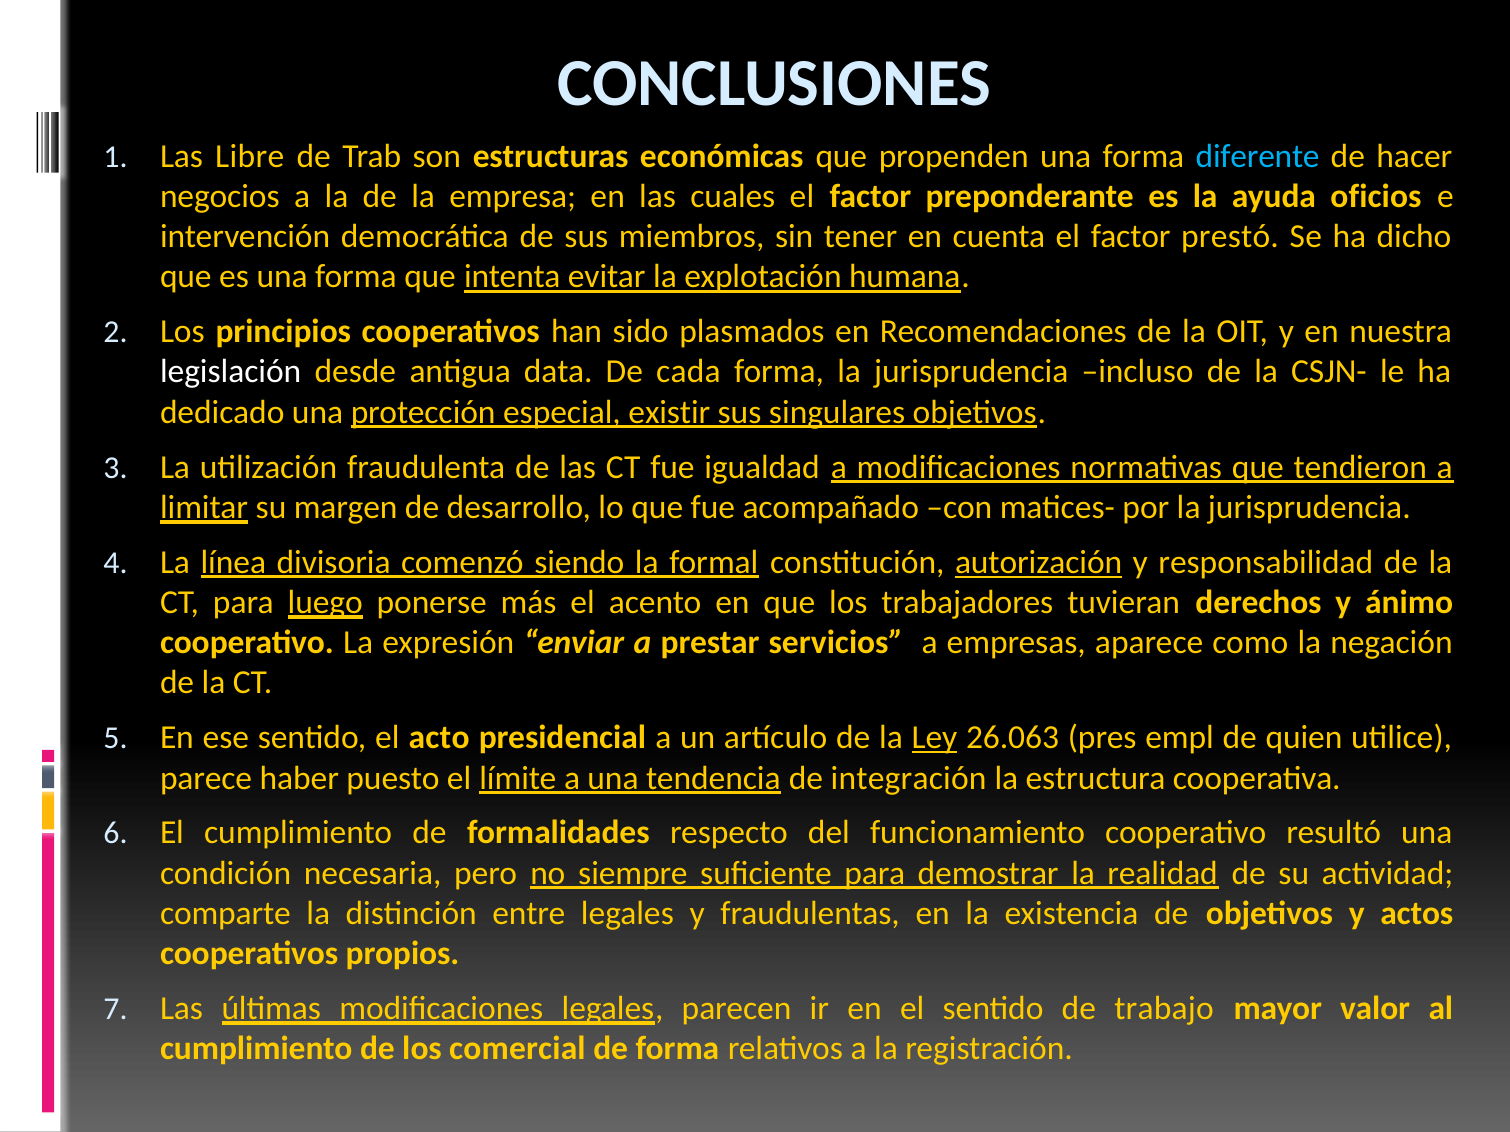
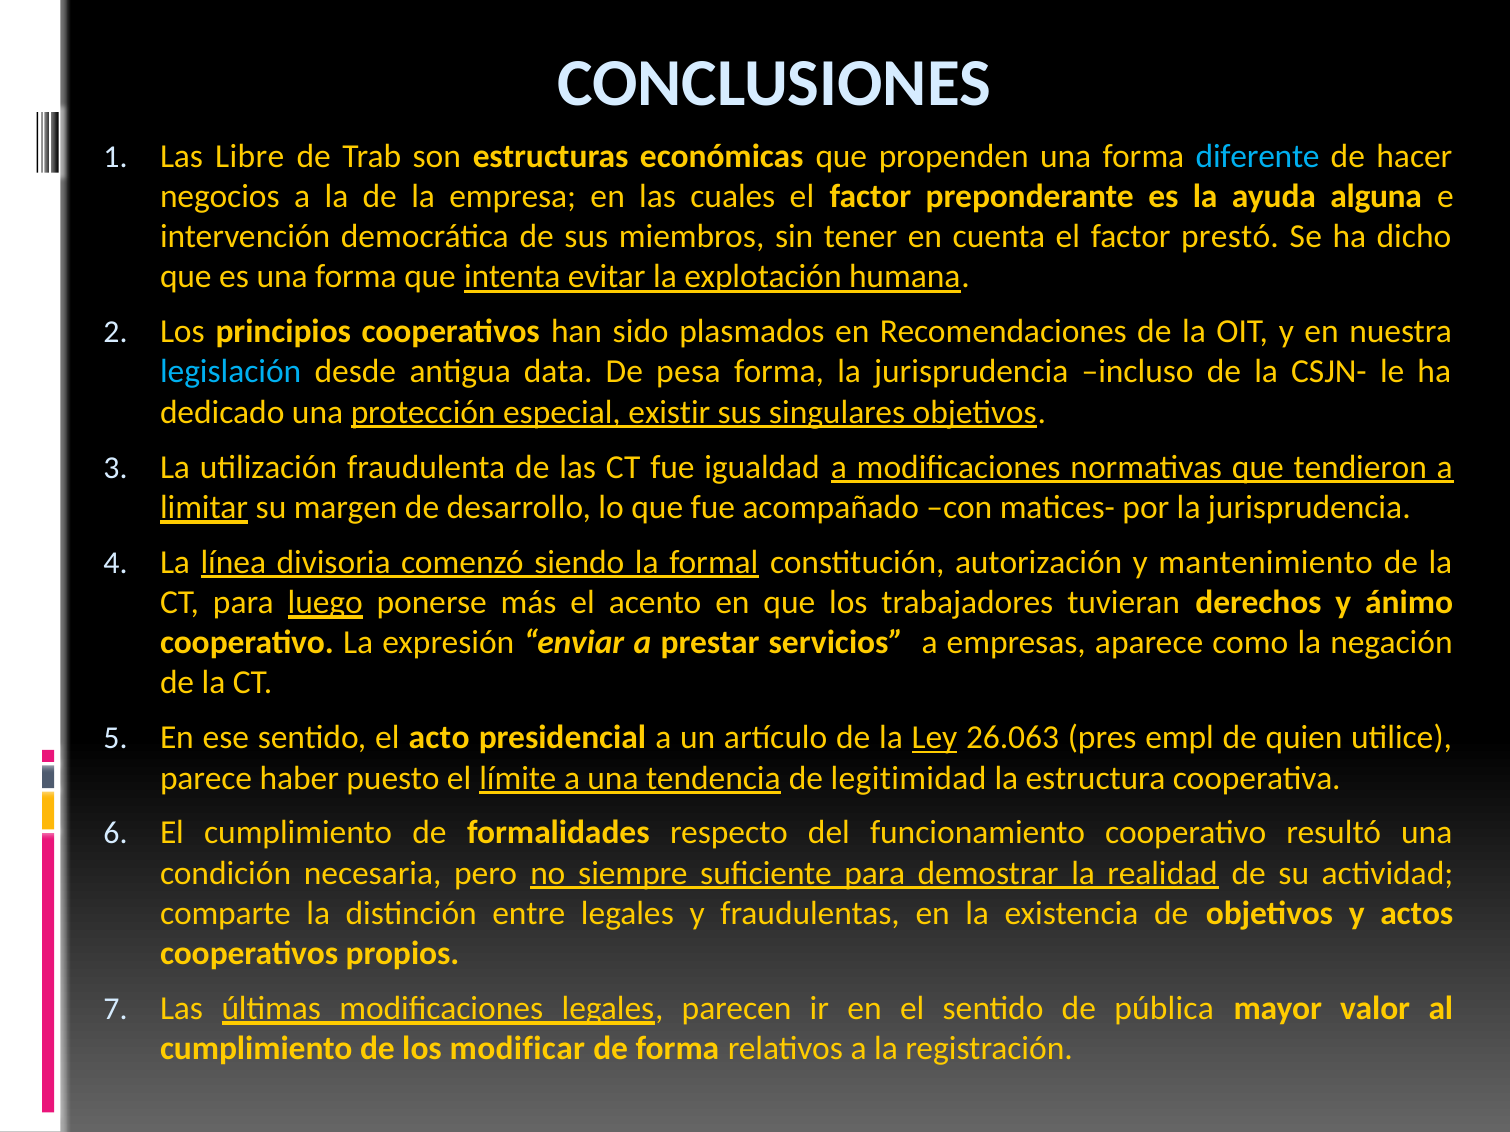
oficios: oficios -> alguna (1376, 196)
legislación colour: white -> light blue (231, 372)
cada: cada -> pesa (688, 372)
autorización underline: present -> none (1039, 562)
responsabilidad: responsabilidad -> mantenimiento (1266, 562)
integración: integración -> legitimidad (909, 778)
trabajo: trabajo -> pública (1164, 1009)
comercial: comercial -> modificar (517, 1049)
